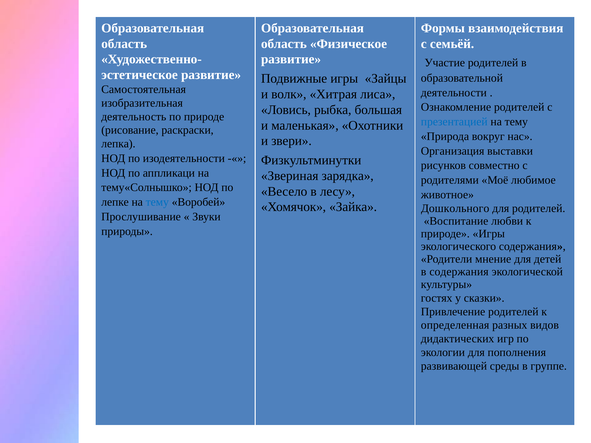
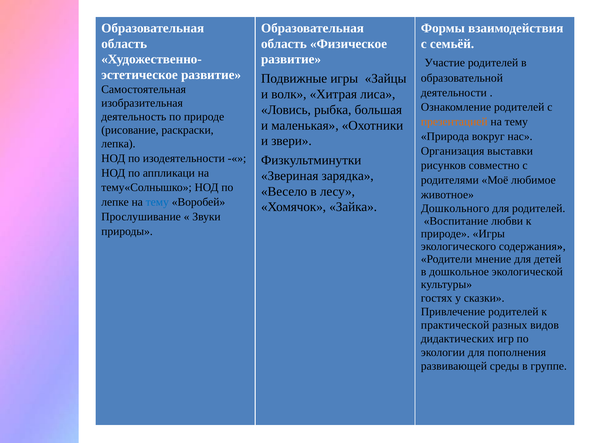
презентацией colour: blue -> orange (454, 122)
в содержания: содержания -> дошкольное (459, 272)
определенная: определенная -> практической (455, 325)
